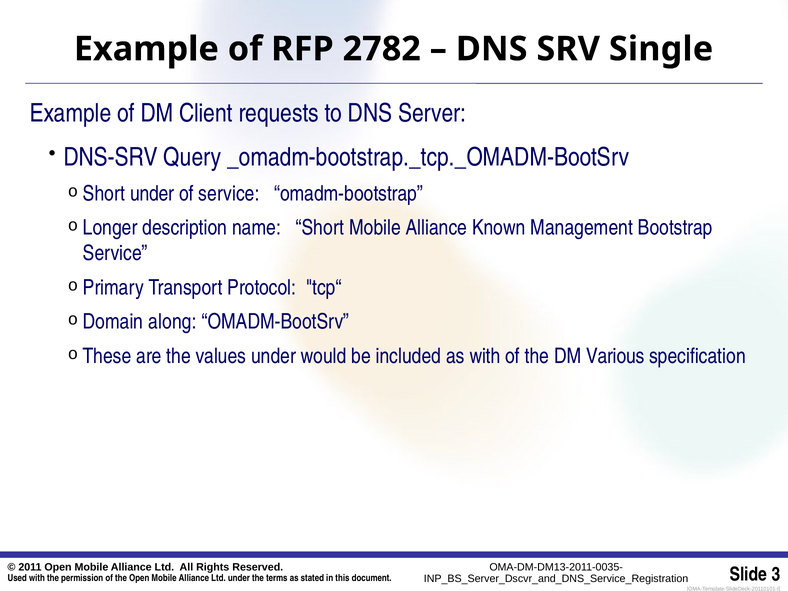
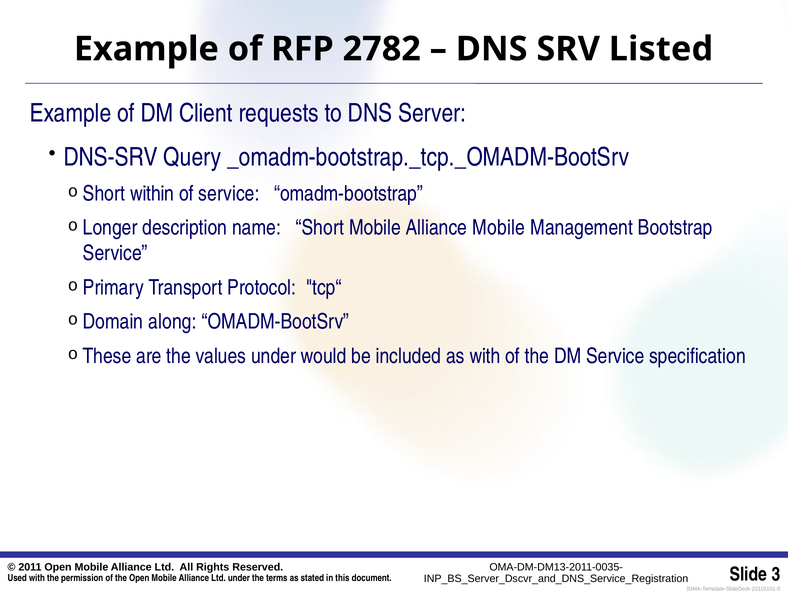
Single: Single -> Listed (661, 49)
Short under: under -> within (152, 194)
Alliance Known: Known -> Mobile (499, 228)
DM Various: Various -> Service (615, 356)
